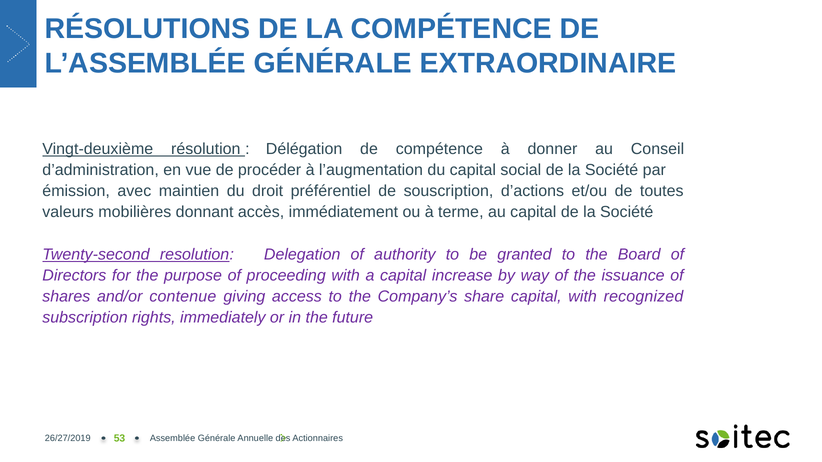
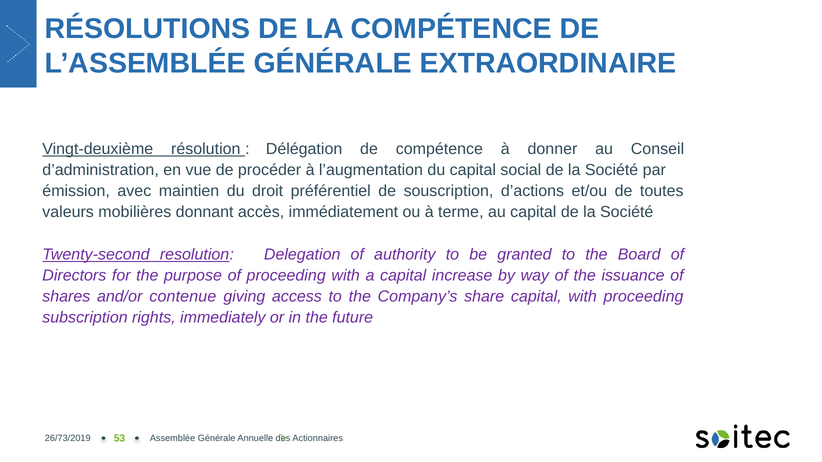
with recognized: recognized -> proceeding (644, 297)
26/27/2019: 26/27/2019 -> 26/73/2019 (68, 438)
